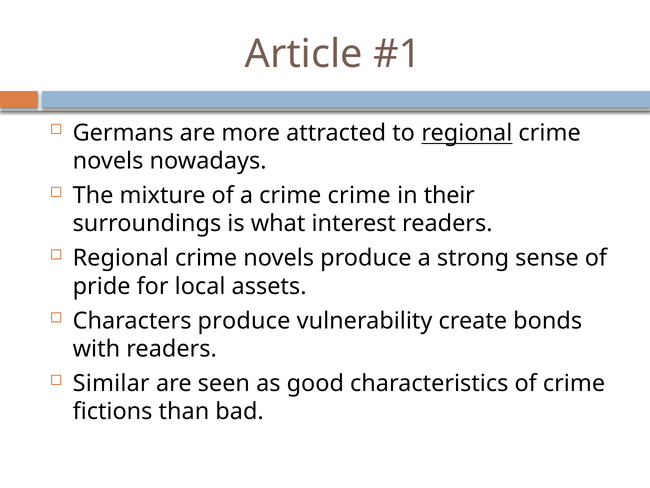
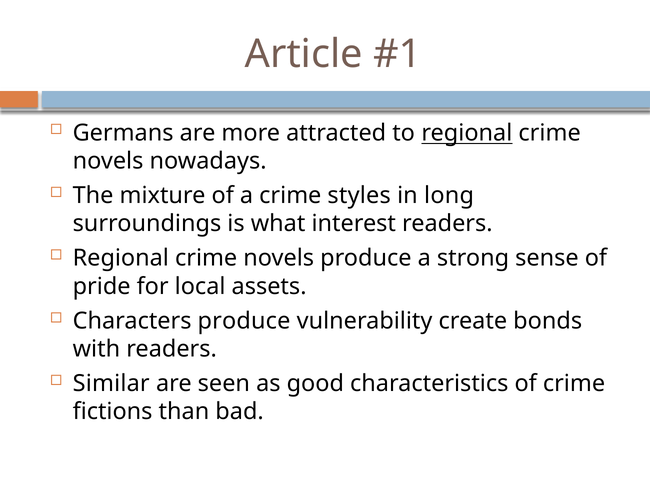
crime crime: crime -> styles (359, 195)
their: their -> long (449, 195)
